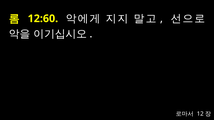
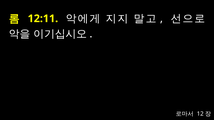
12:60: 12:60 -> 12:11 (43, 19)
